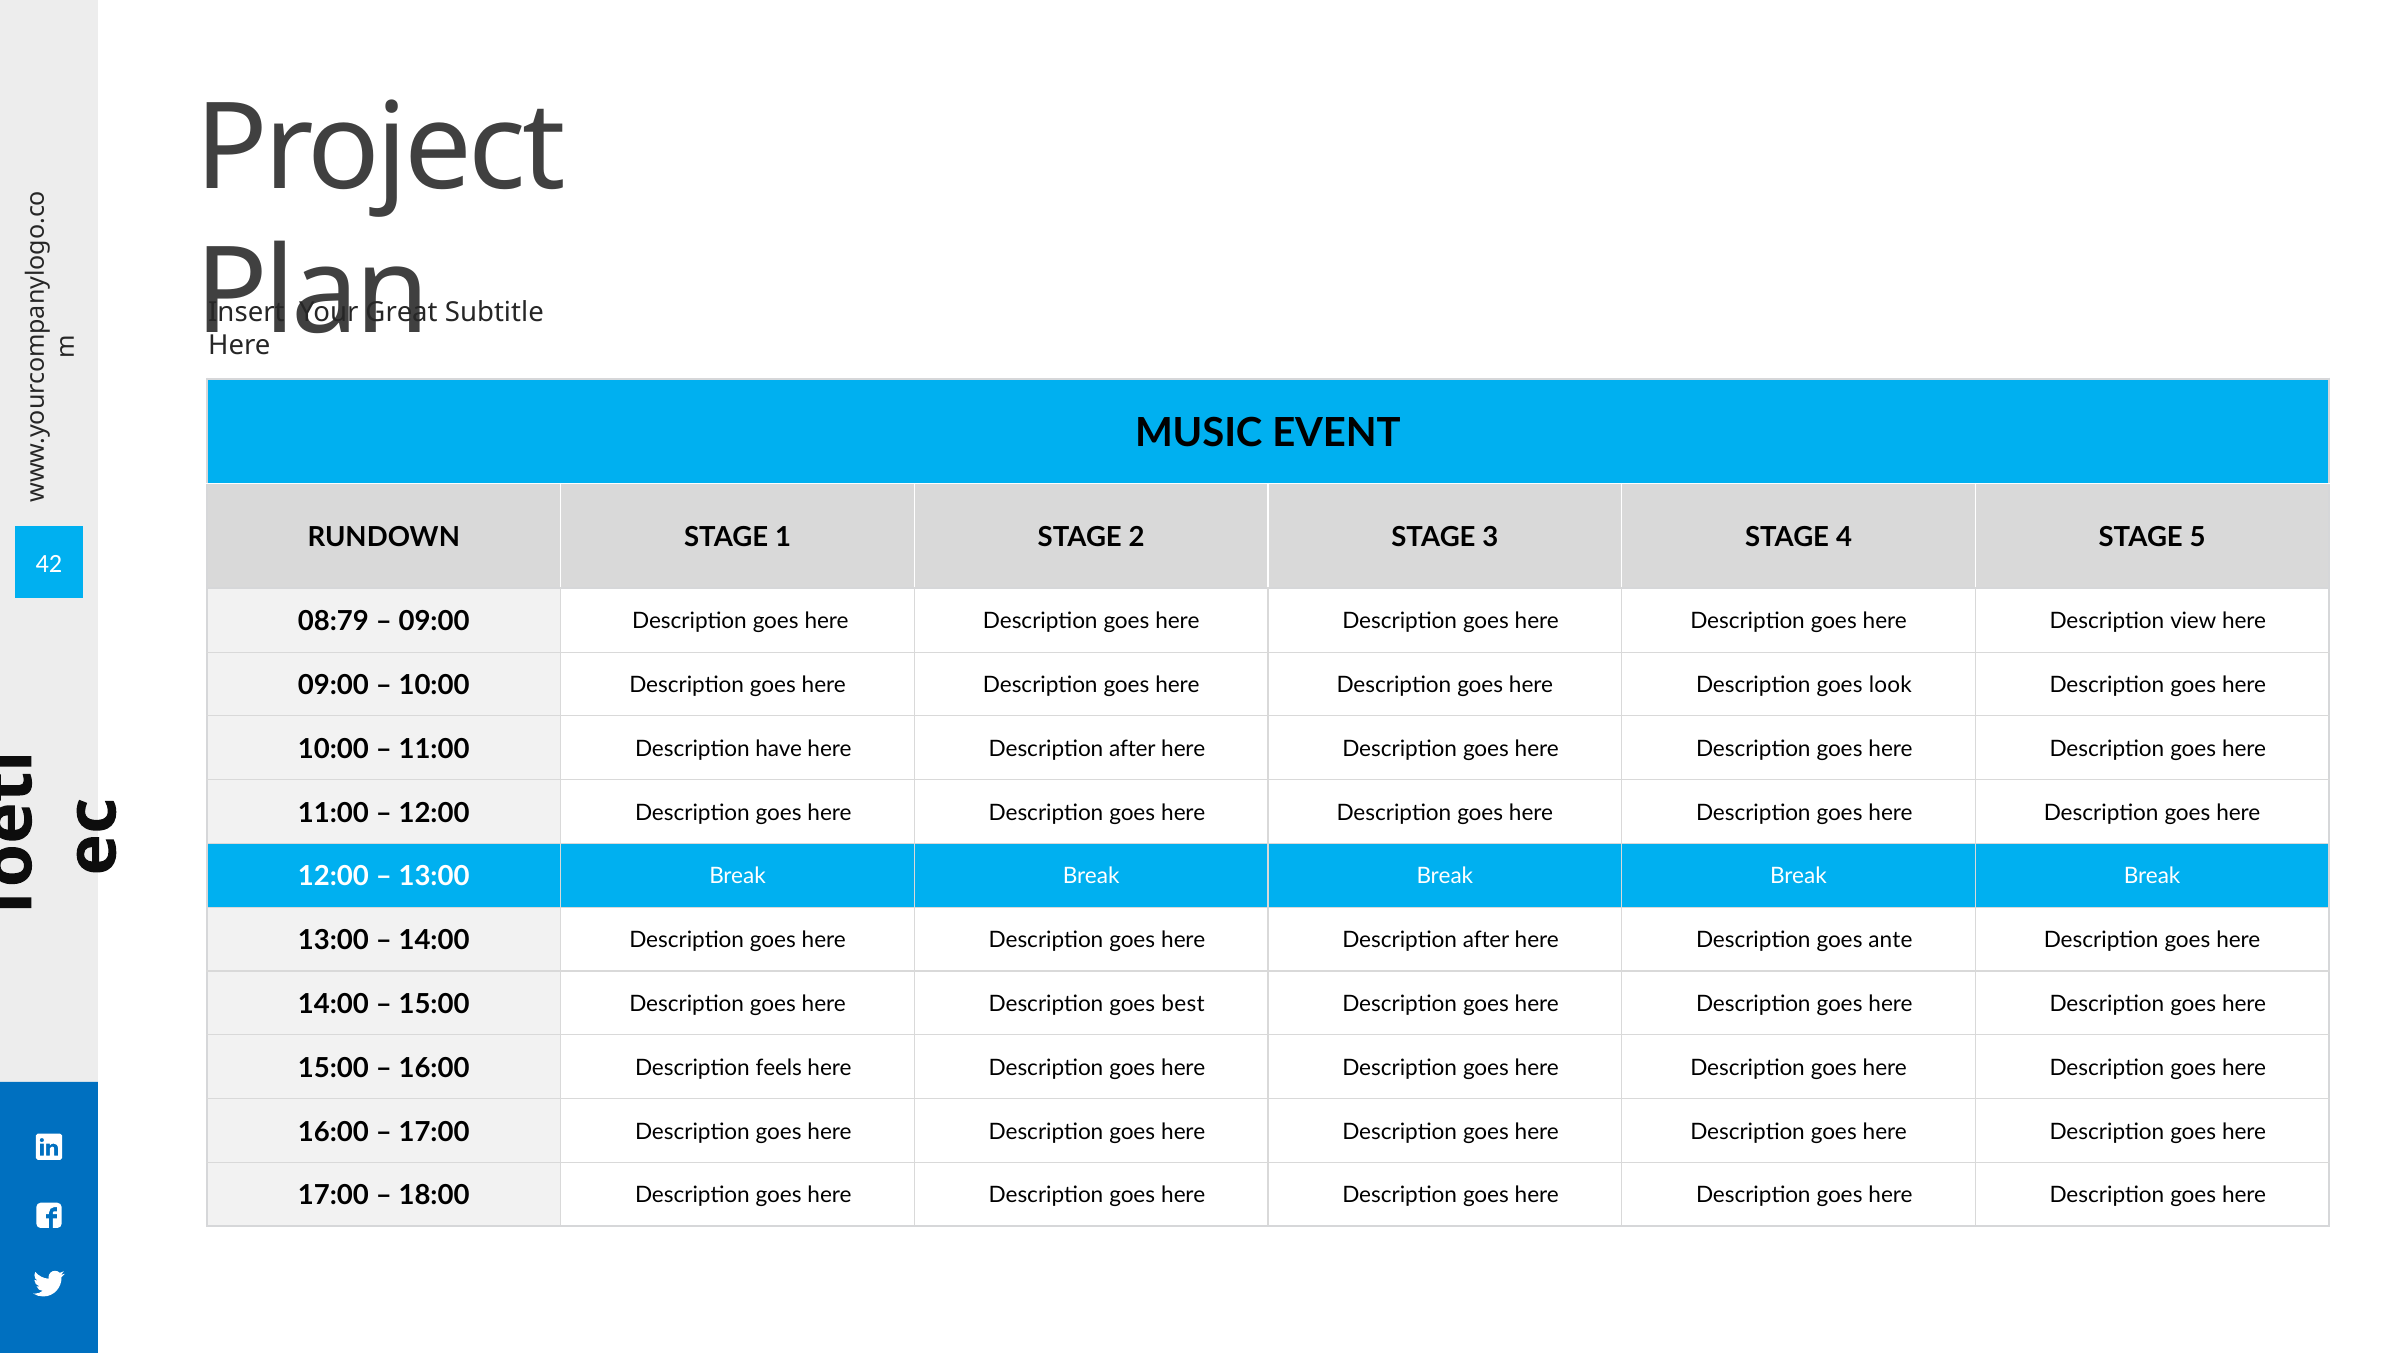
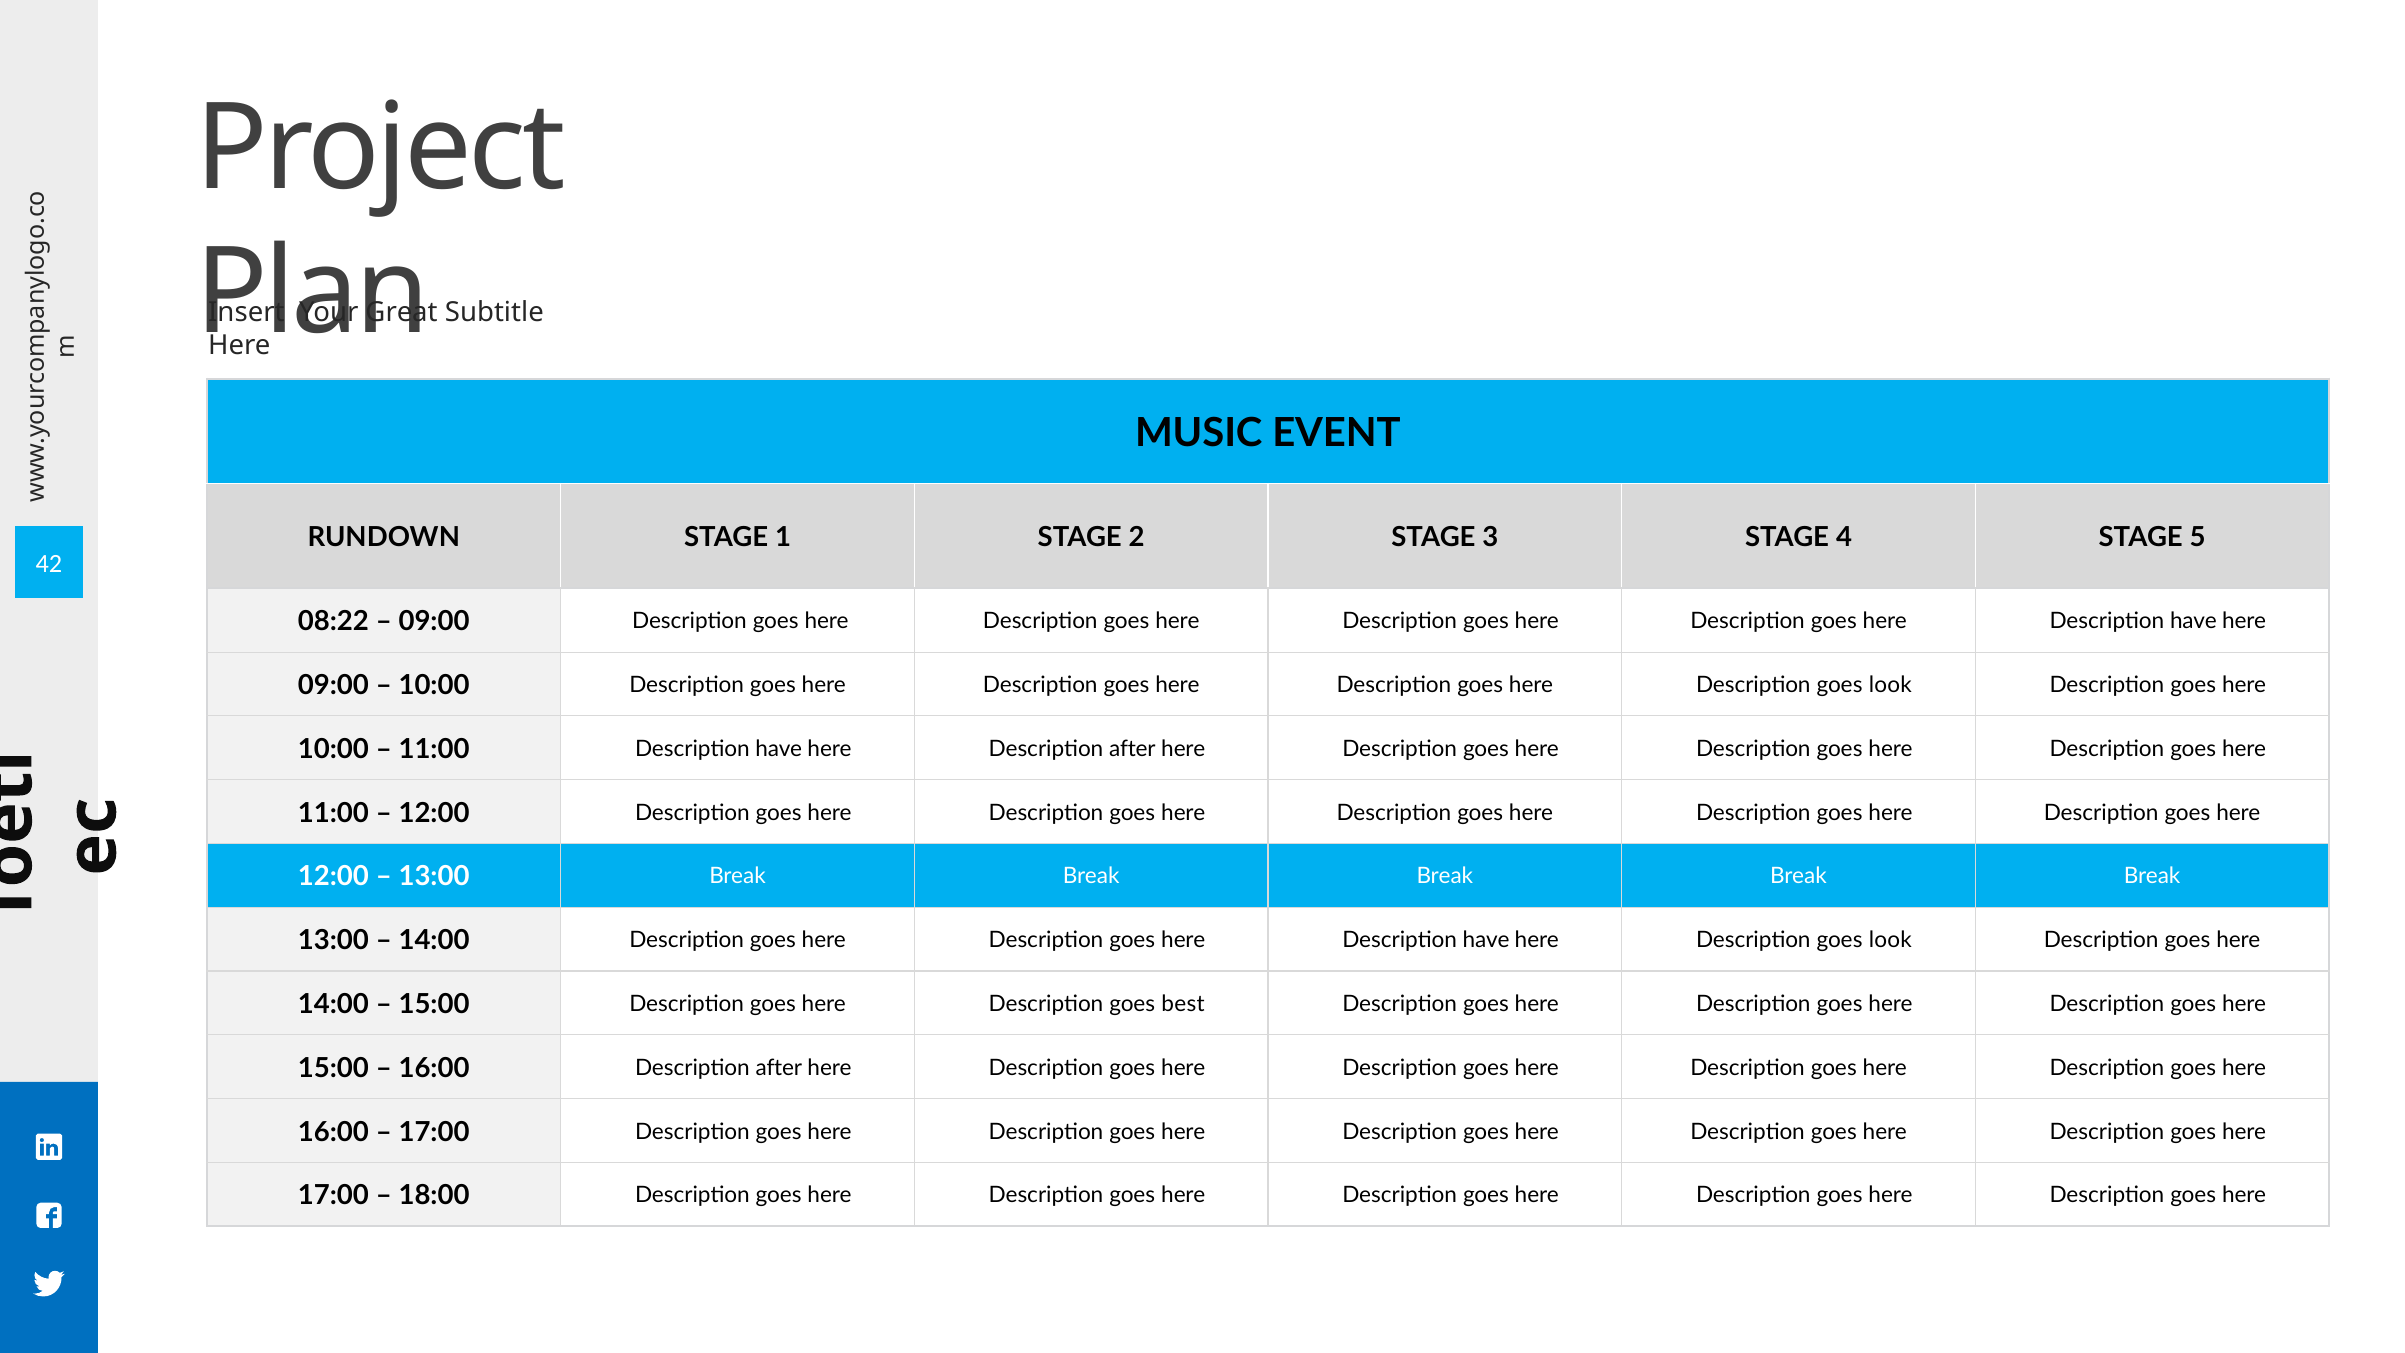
08:79: 08:79 -> 08:22 (333, 622)
view: view -> have (2193, 621)
after: after -> have (1486, 940)
ante: ante -> look (1890, 940)
16:00 Description feels: feels -> after (779, 1068)
